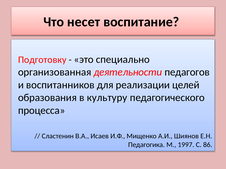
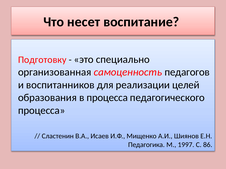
деятельности: деятельности -> самоценность (128, 72)
в культуру: культуру -> процесса (107, 98)
